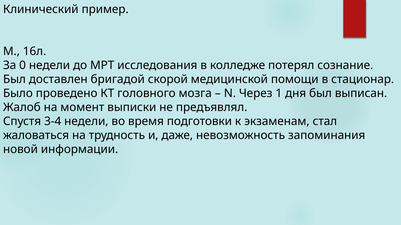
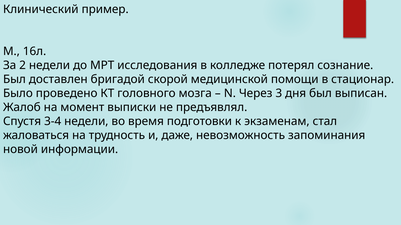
0: 0 -> 2 (23, 66)
1: 1 -> 3 (279, 94)
